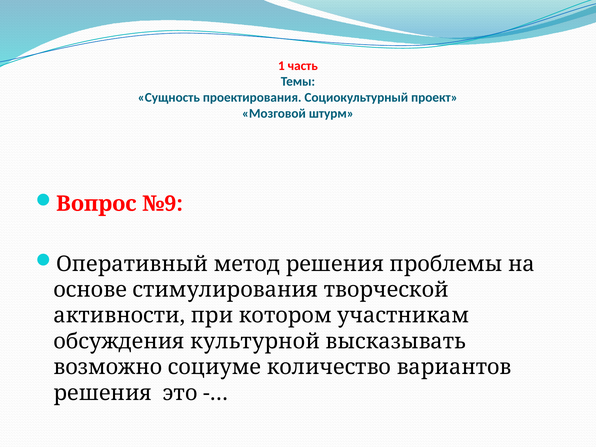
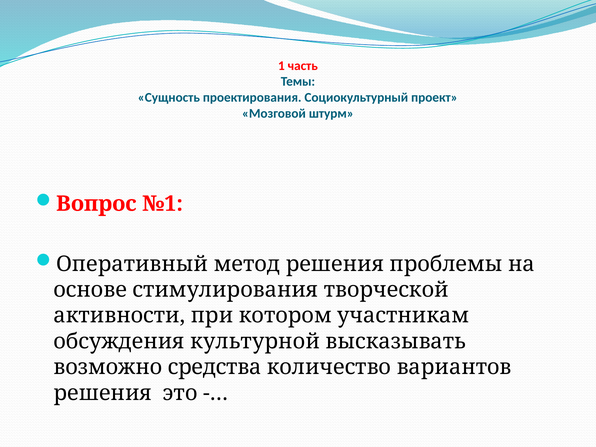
№9: №9 -> №1 (163, 204)
социуме: социуме -> средства (215, 367)
